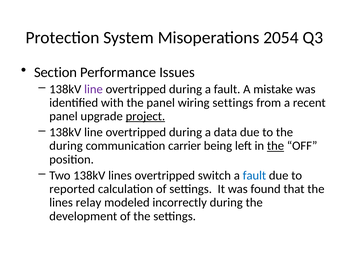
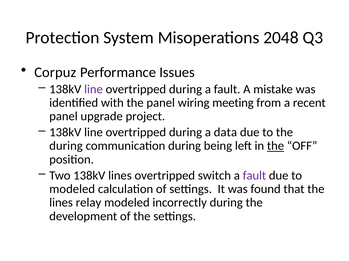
2054: 2054 -> 2048 (281, 38)
Section: Section -> Corpuz (55, 73)
wiring settings: settings -> meeting (233, 103)
project underline: present -> none (145, 117)
communication carrier: carrier -> during (185, 146)
fault colour: blue -> purple (254, 176)
reported: reported -> modeled (72, 190)
